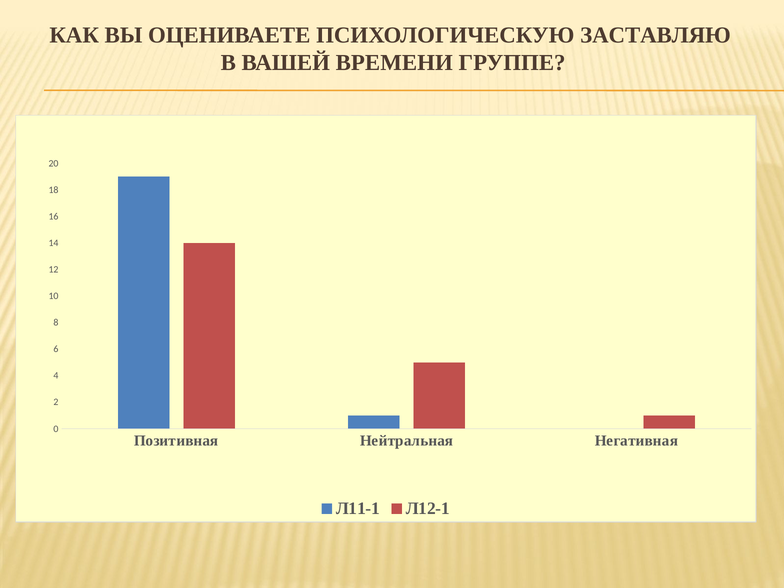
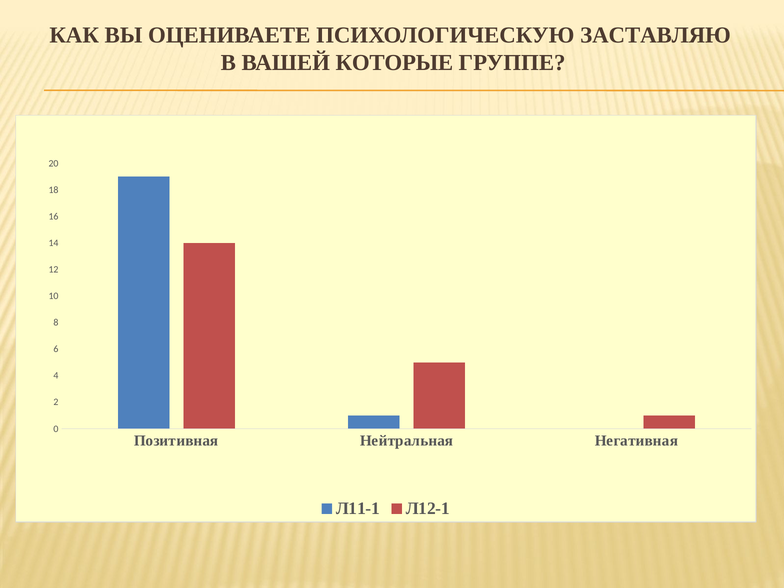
ВРЕМЕНИ: ВРЕМЕНИ -> КОТОРЫЕ (394, 63)
